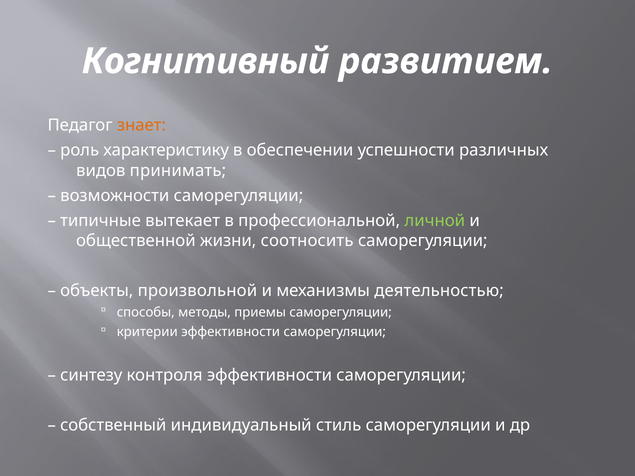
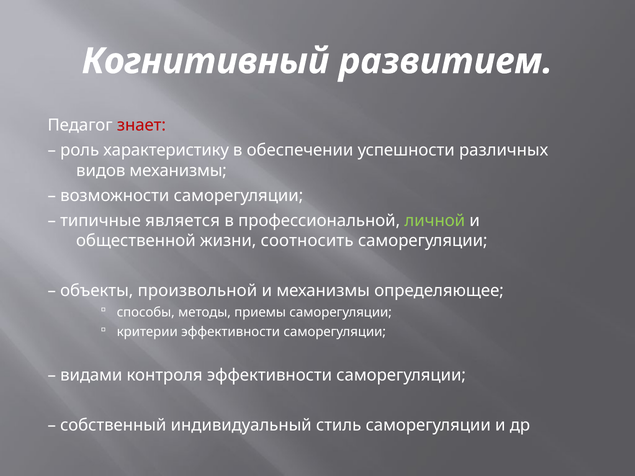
знает colour: orange -> red (141, 125)
видов принимать: принимать -> механизмы (178, 171)
вытекает: вытекает -> является (183, 221)
деятельностью: деятельностью -> определяющее (439, 291)
синтезу: синтезу -> видами (91, 375)
